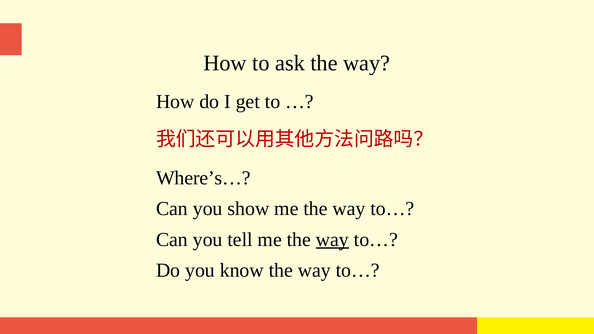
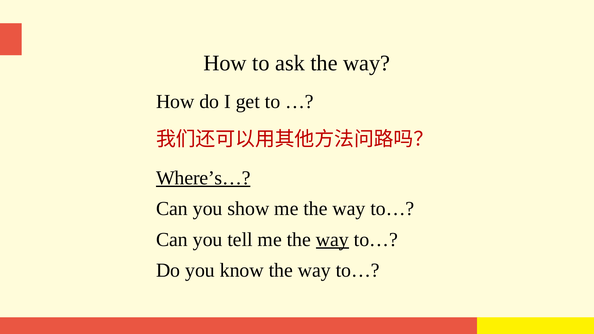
Where’s… underline: none -> present (203, 178)
